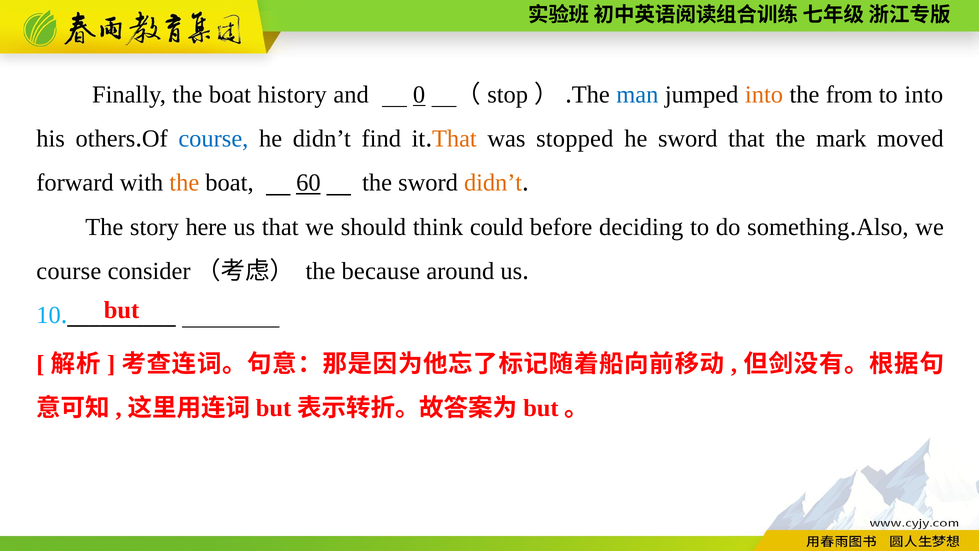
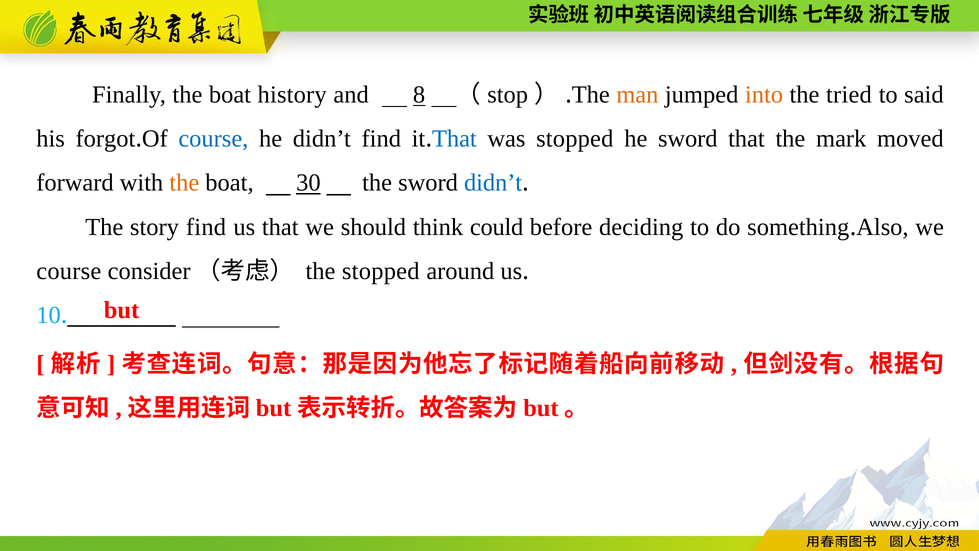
0: 0 -> 8 (419, 95)
man colour: blue -> orange (637, 95)
from: from -> tried (849, 95)
to into: into -> said (924, 95)
others: others -> forgot (105, 139)
That colour: orange -> blue (454, 139)
60: 60 -> 30 (308, 183)
didn’t colour: orange -> blue (493, 183)
story here: here -> find (206, 227)
the because: because -> stopped (381, 271)
